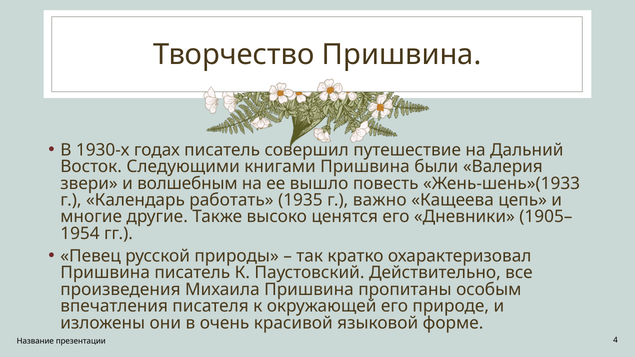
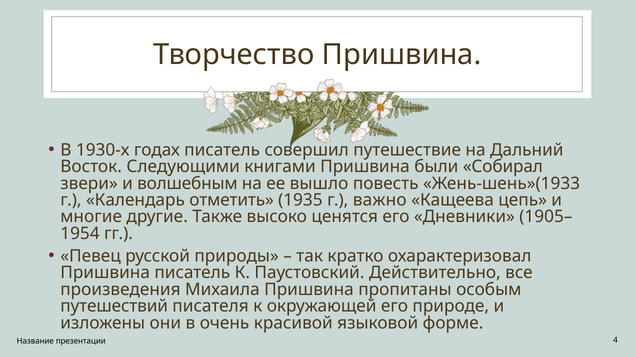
Валерия: Валерия -> Собирал (503, 167)
работать: работать -> отметить (232, 200)
впечатления: впечатления -> путешествий (114, 306)
